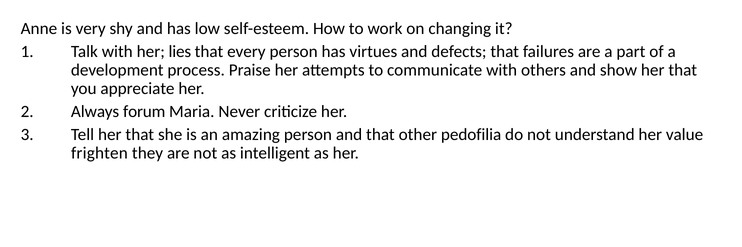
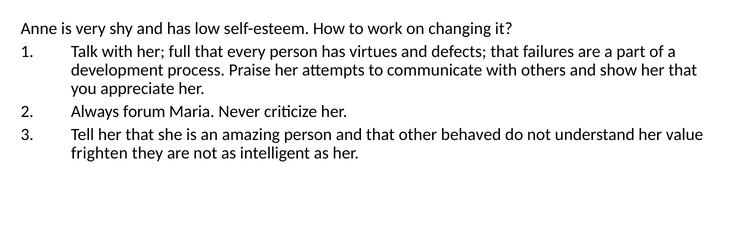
lies: lies -> full (180, 52)
pedofilia: pedofilia -> behaved (471, 135)
